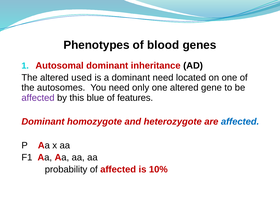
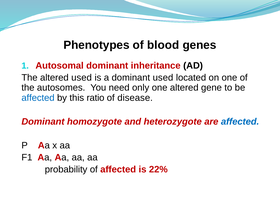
dominant need: need -> used (163, 78)
affected colour: purple -> blue (38, 98)
blue: blue -> ratio (95, 98)
features: features -> disease (135, 98)
10%: 10% -> 22% (158, 169)
